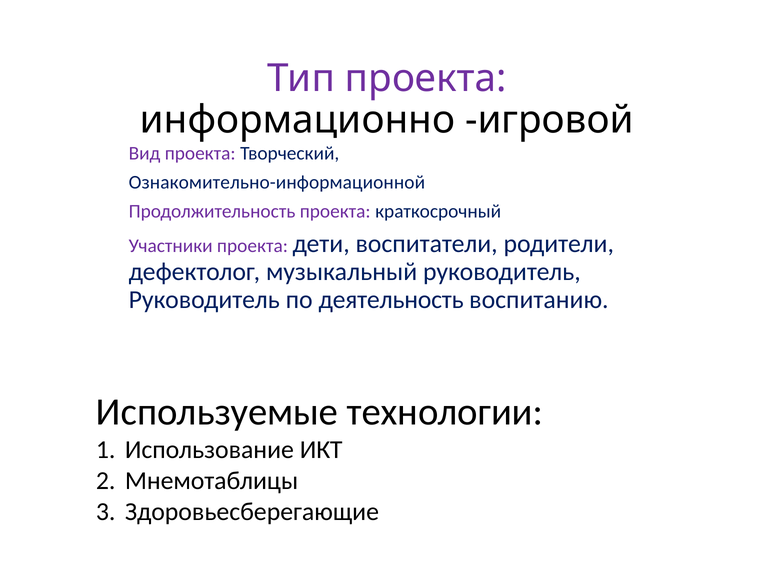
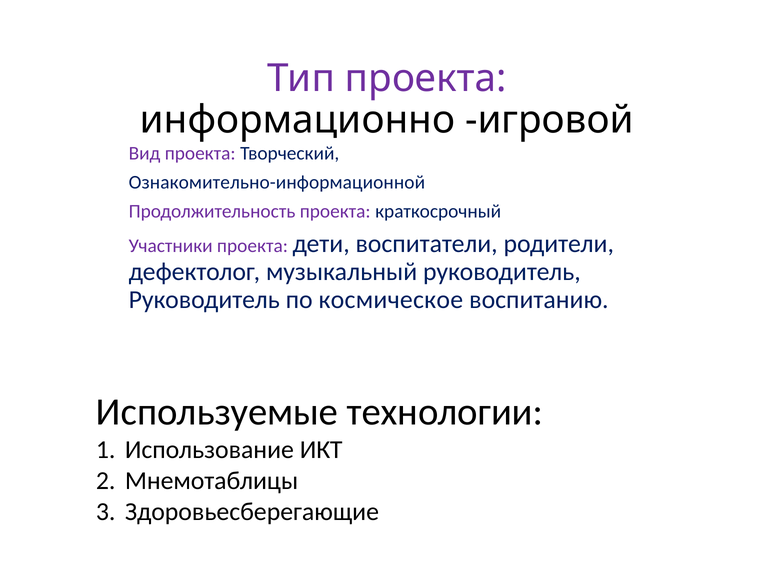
деятельность: деятельность -> космическое (391, 299)
